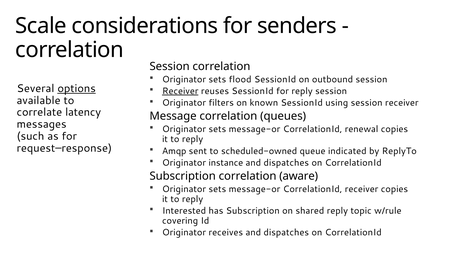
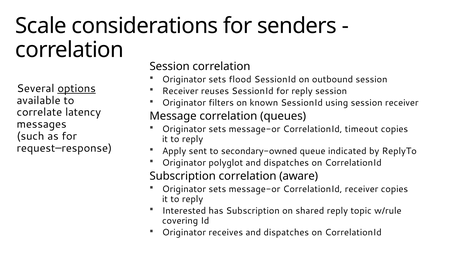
Receiver underline: present -> none (180, 91)
renewal: renewal -> timeout (362, 129)
Amqp: Amqp -> Apply (174, 151)
scheduled-owned: scheduled-owned -> secondary-owned (259, 151)
instance: instance -> polyglot (226, 163)
